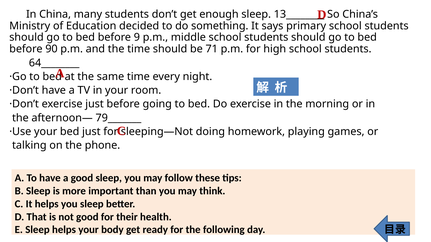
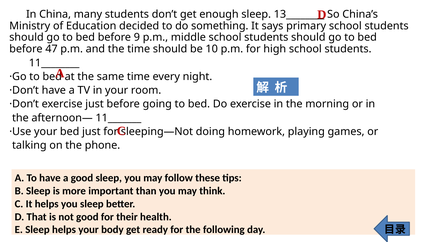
90: 90 -> 47 (51, 49)
71: 71 -> 10 (212, 49)
64________: 64________ -> 11________ (54, 63)
79_______: 79_______ -> 11_______ (118, 118)
